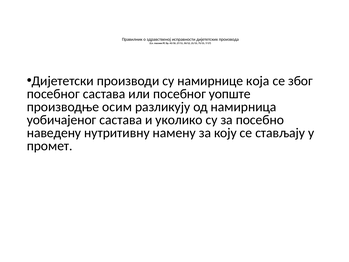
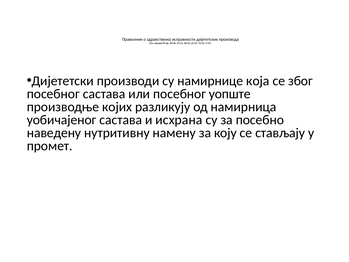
осим: осим -> којих (117, 107)
уколико: уколико -> исхрана (179, 120)
